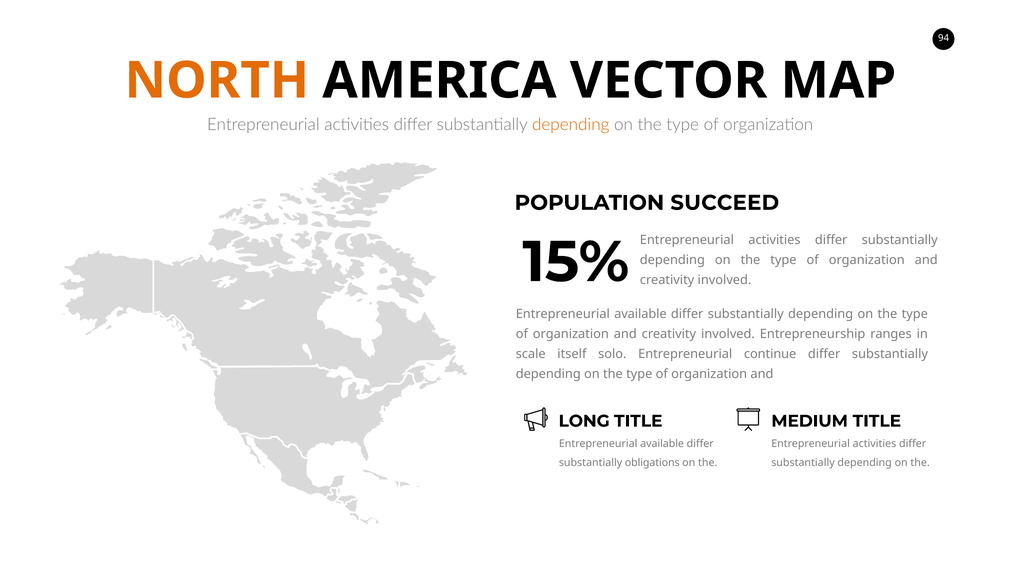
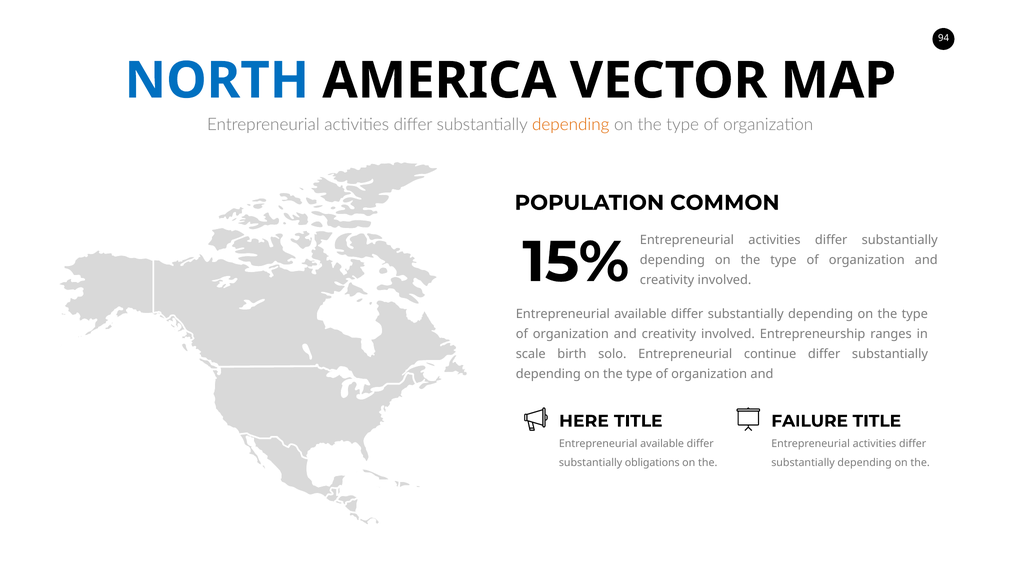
NORTH colour: orange -> blue (217, 81)
SUCCEED: SUCCEED -> COMMON (725, 203)
itself: itself -> birth (572, 354)
LONG: LONG -> HERE (584, 421)
MEDIUM: MEDIUM -> FAILURE (810, 421)
